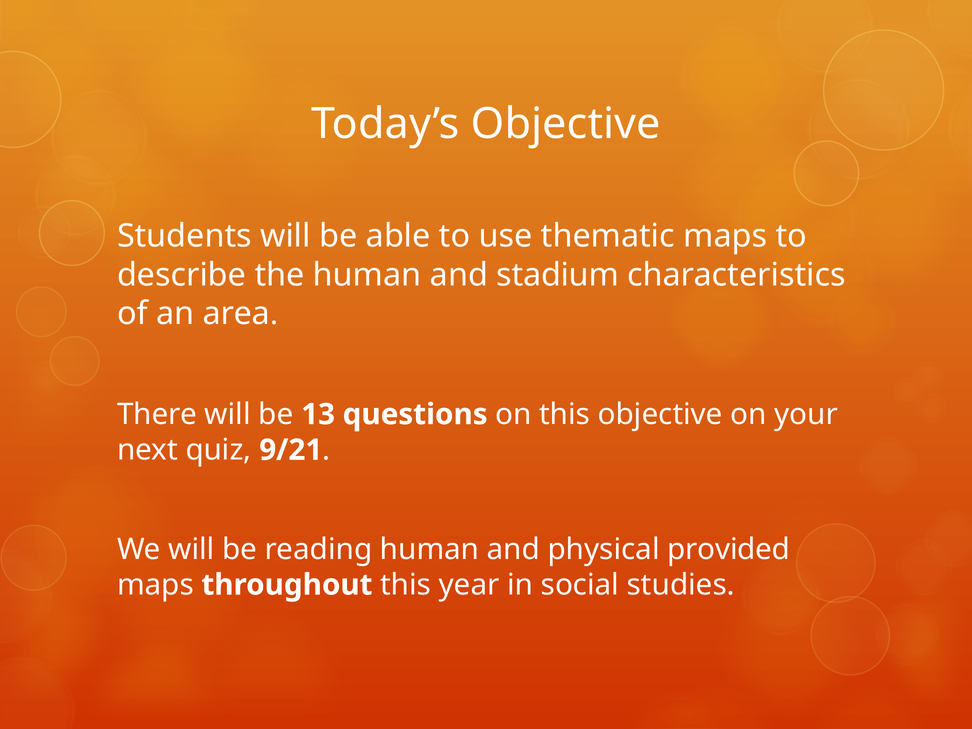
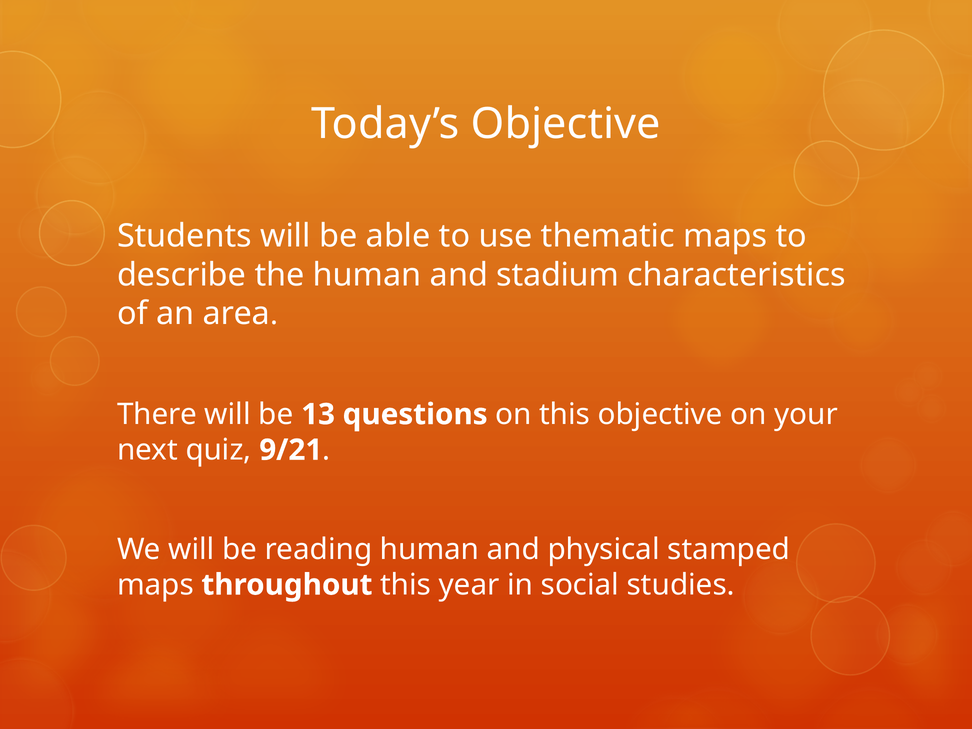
provided: provided -> stamped (729, 549)
